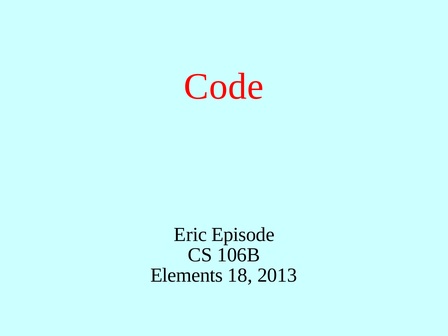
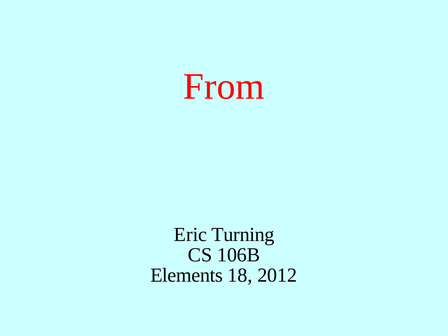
Code: Code -> From (224, 87)
Episode: Episode -> Turning (243, 235)
2013: 2013 -> 2012 (277, 275)
